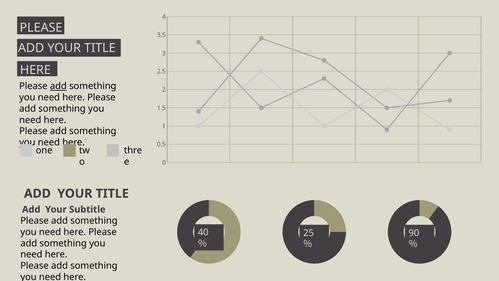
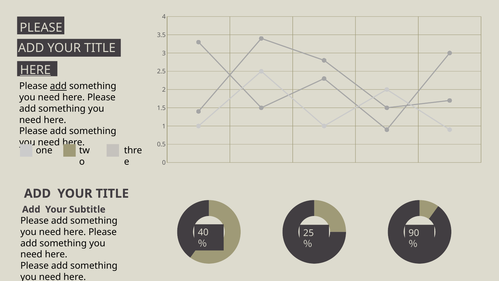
HERE underline: none -> present (35, 70)
